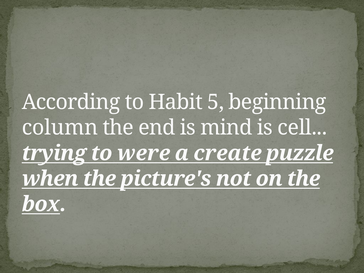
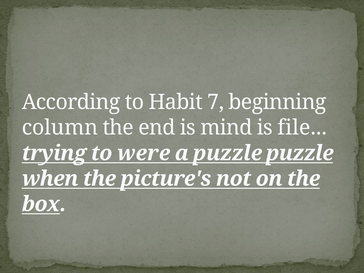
5: 5 -> 7 (216, 102)
cell: cell -> file (302, 128)
a create: create -> puzzle (228, 153)
